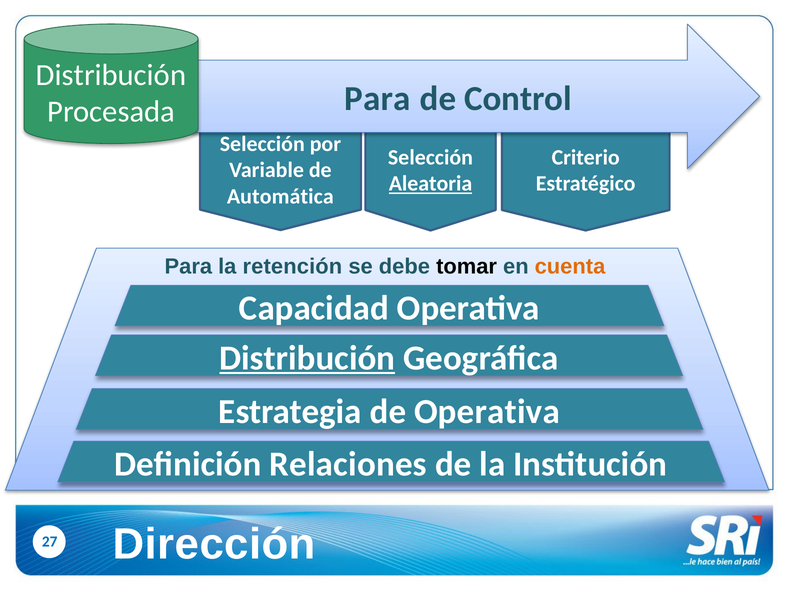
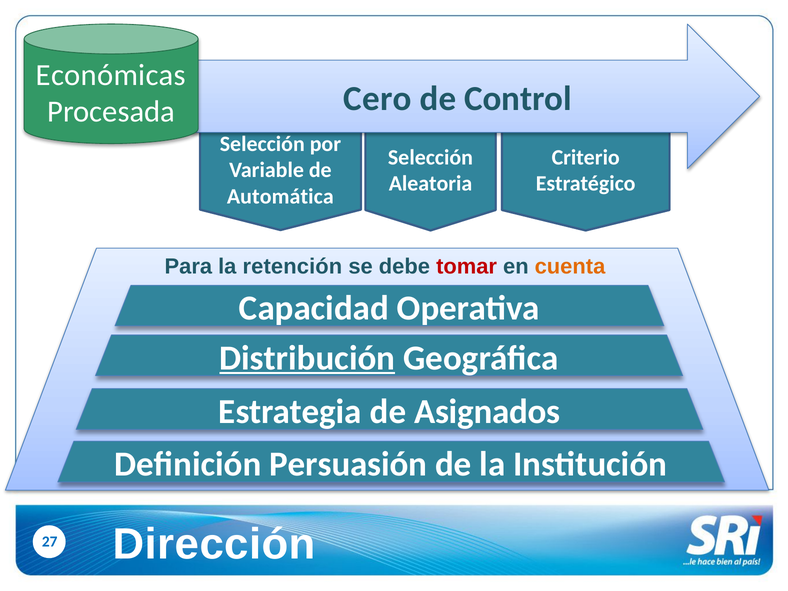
Distribución: Distribución -> Económicas (111, 75)
Para: Para -> Cero (377, 99)
Aleatoria underline: present -> none (430, 184)
tomar colour: black -> red (467, 267)
de Operativa: Operativa -> Asignados (487, 412)
Relaciones: Relaciones -> Persuasión (348, 464)
